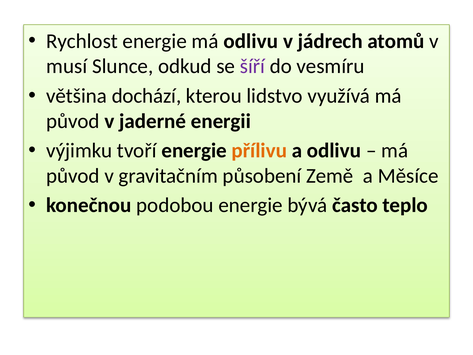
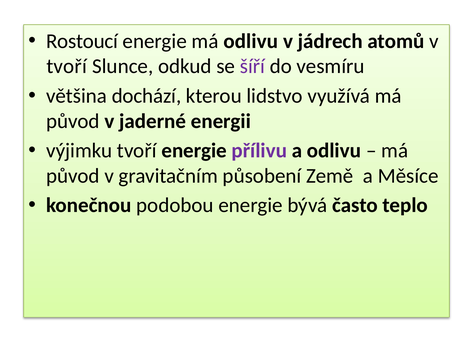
Rychlost: Rychlost -> Rostoucí (82, 41)
musí: musí -> tvoří (67, 66)
přílivu colour: orange -> purple (259, 150)
